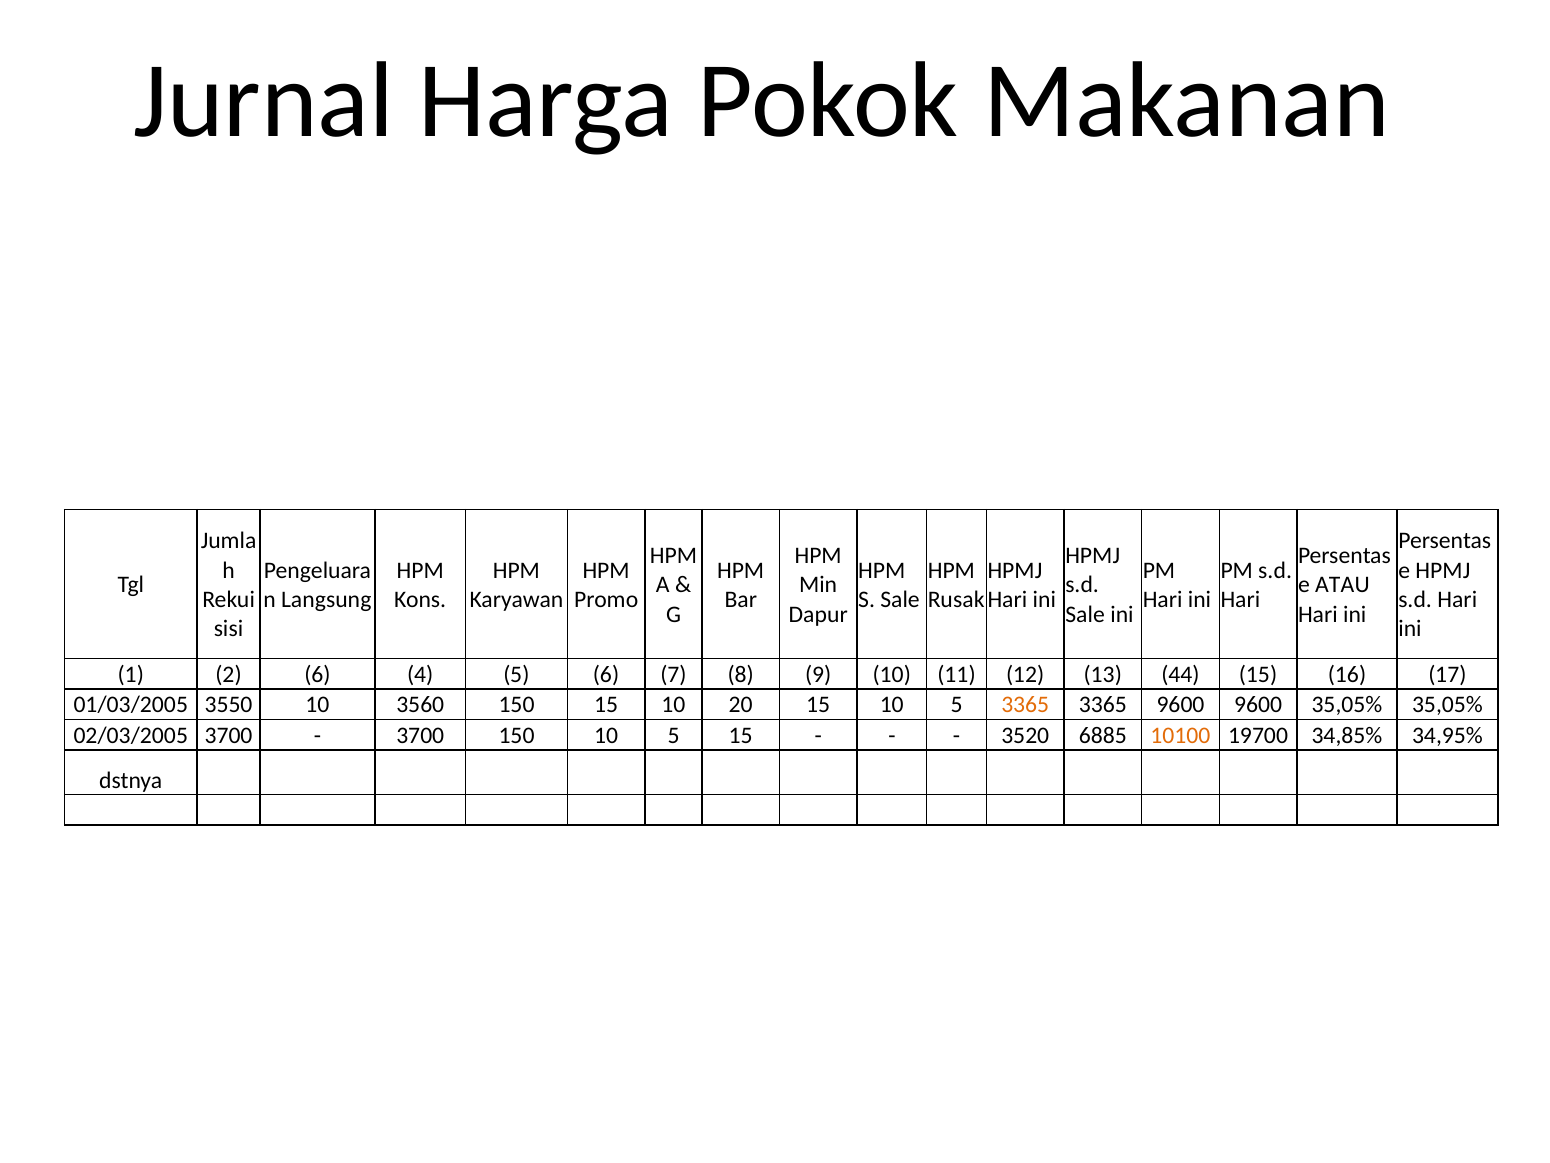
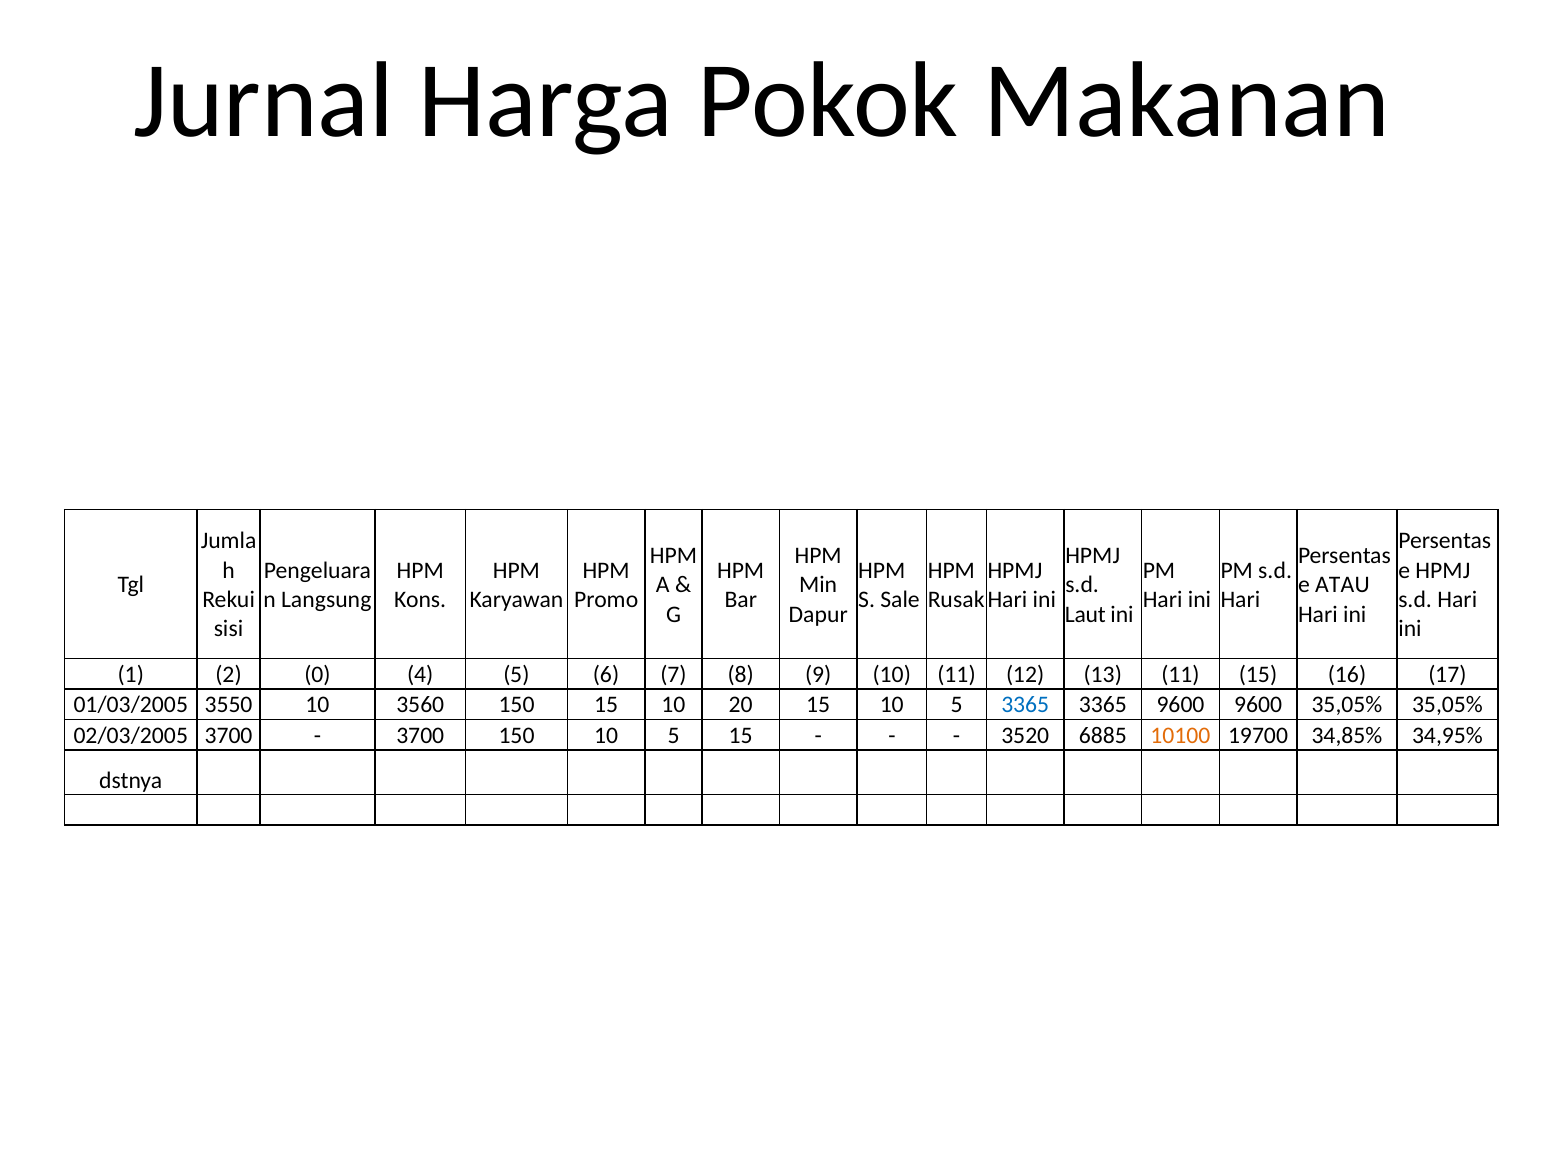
Sale: Sale -> Laut (1085, 614)
2 6: 6 -> 0 (317, 674)
13 44: 44 -> 11 (1180, 674)
3365 colour: orange -> blue (1025, 705)
